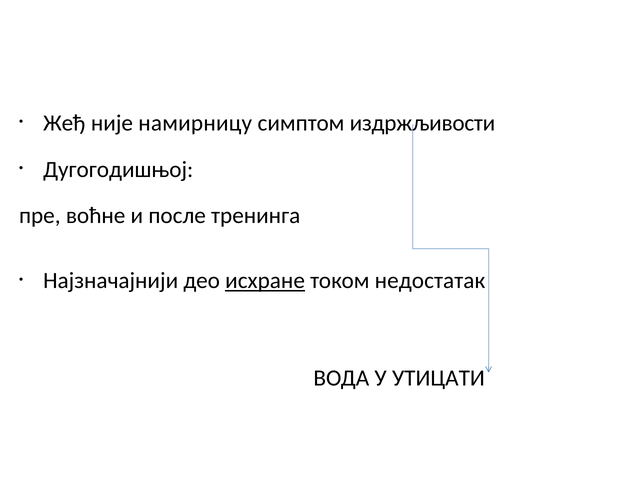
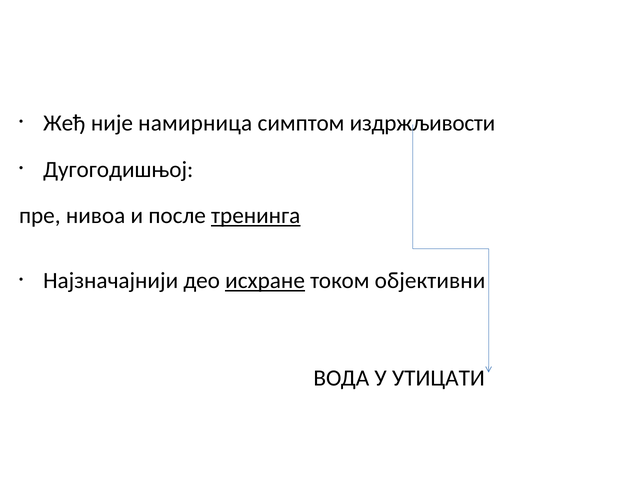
намирницу: намирницу -> намирница (195, 123)
воћне: воћне -> нивоа (96, 216)
тренинга underline: none -> present (256, 216)
недостатак: недостатак -> објективни (430, 281)
